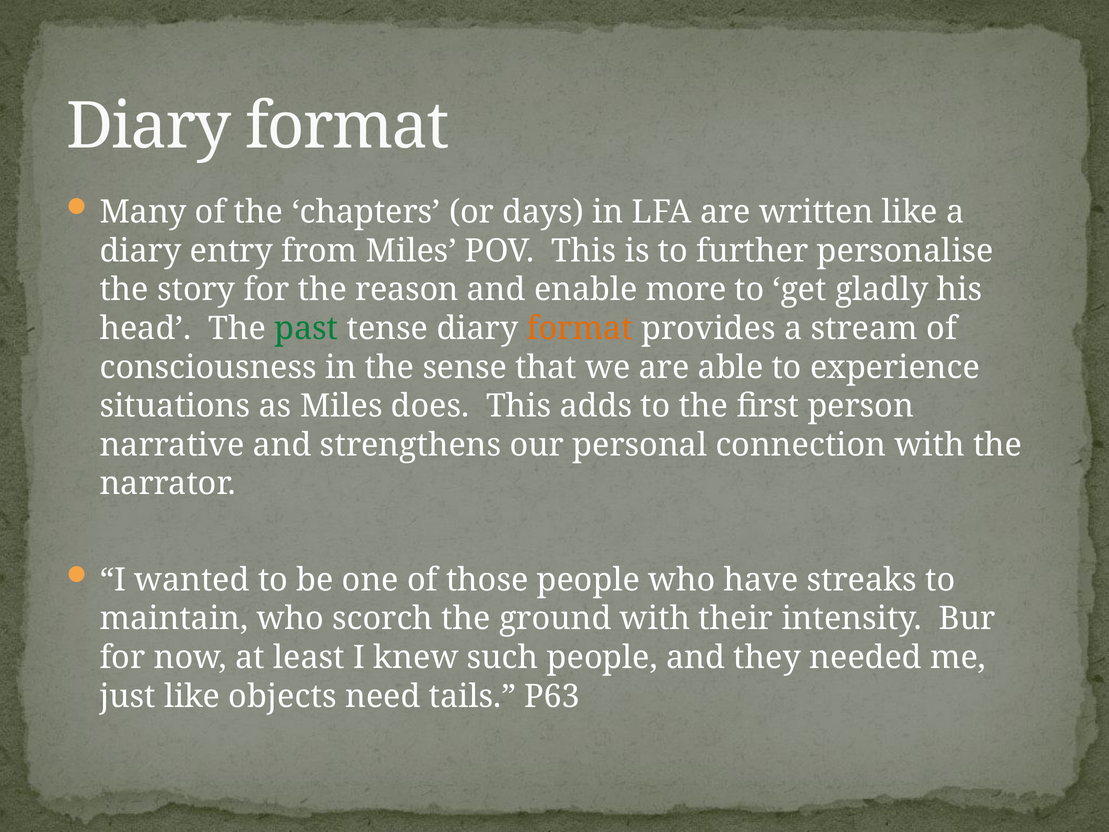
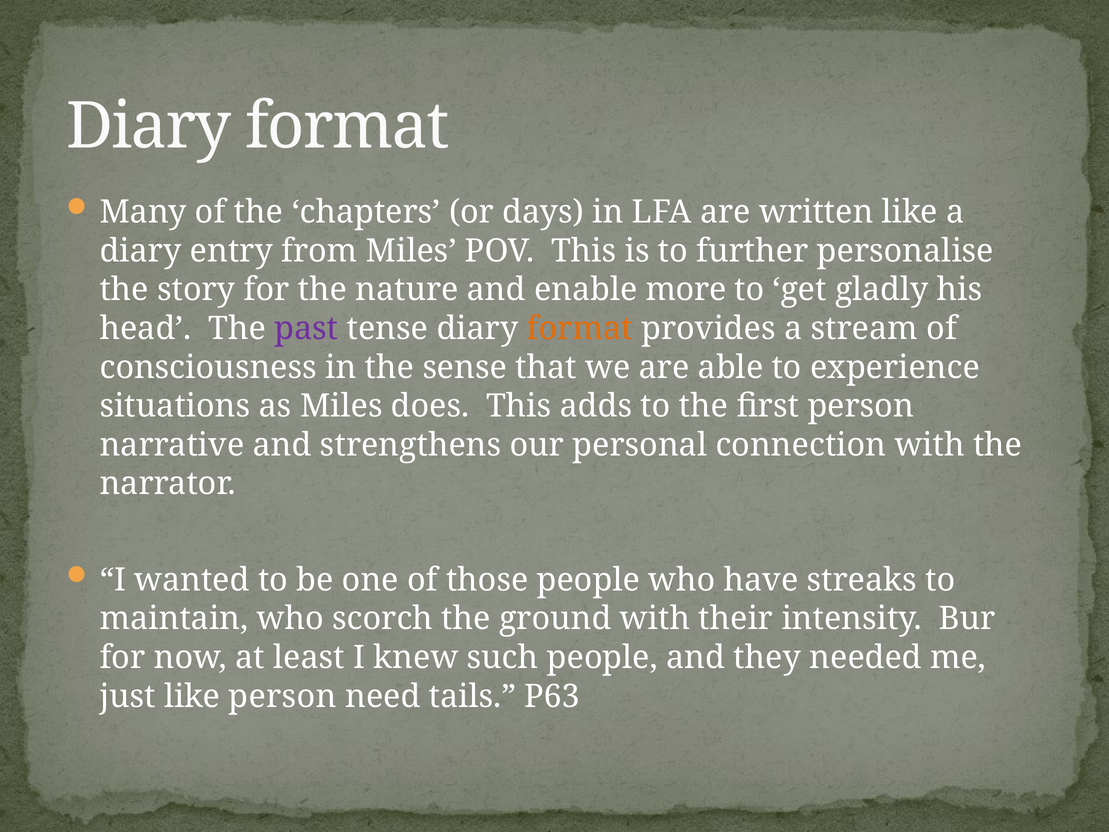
reason: reason -> nature (407, 290)
past colour: green -> purple (306, 328)
like objects: objects -> person (282, 696)
